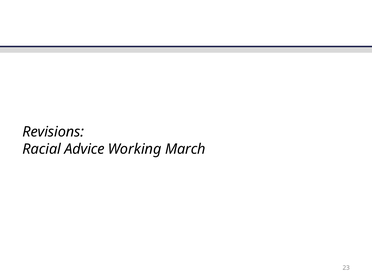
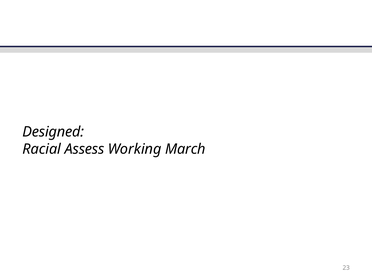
Revisions: Revisions -> Designed (53, 132)
Advice: Advice -> Assess (85, 149)
